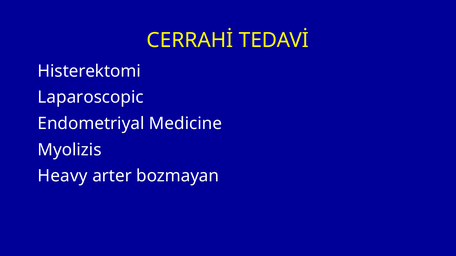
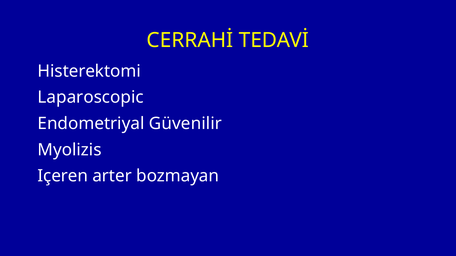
Medicine: Medicine -> Güvenilir (185, 124)
Heavy: Heavy -> Içeren (63, 176)
